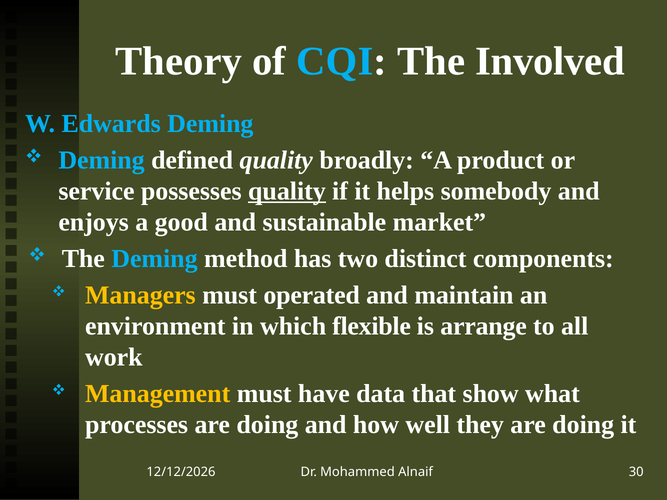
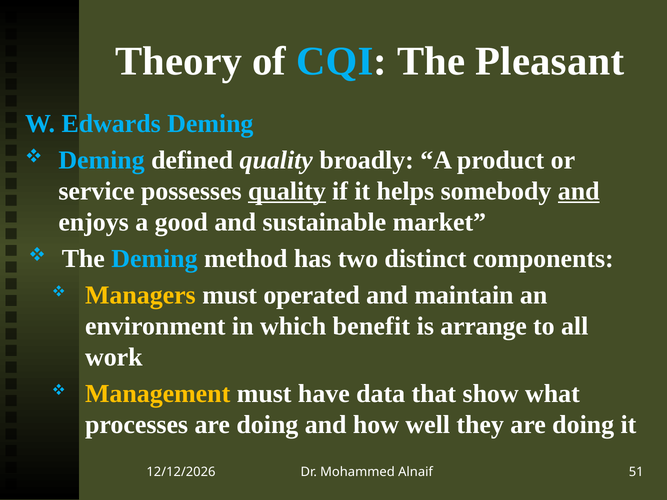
Involved: Involved -> Pleasant (550, 61)
and underline: none -> present (579, 191)
flexible: flexible -> benefit (371, 326)
30: 30 -> 51 (636, 472)
